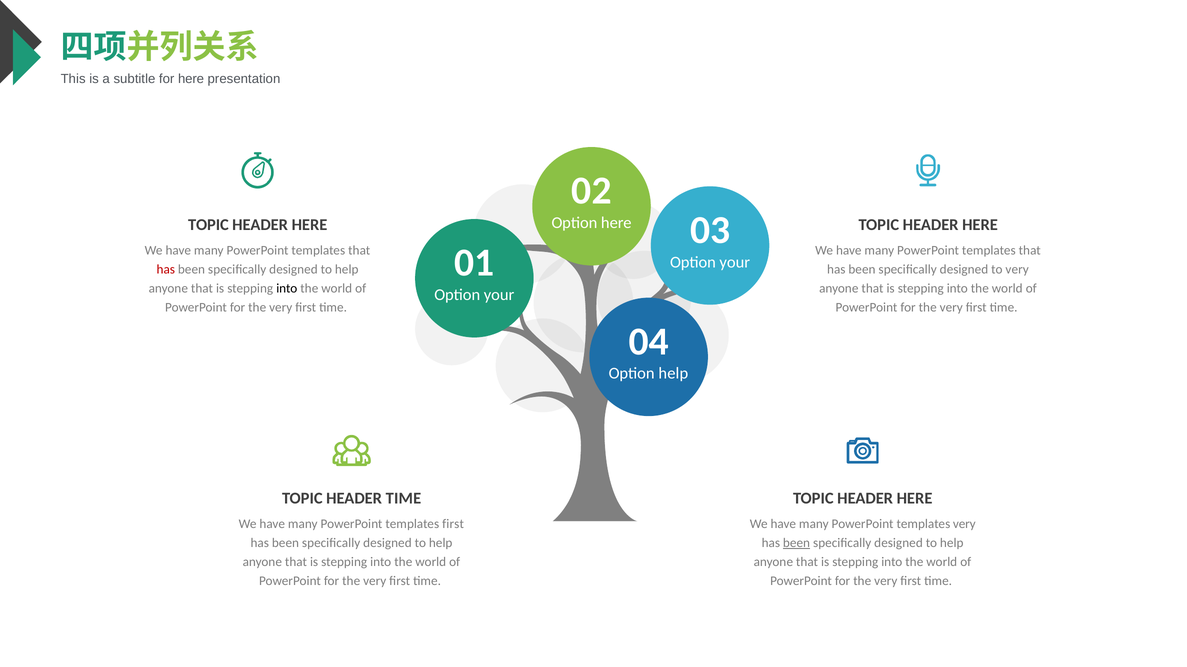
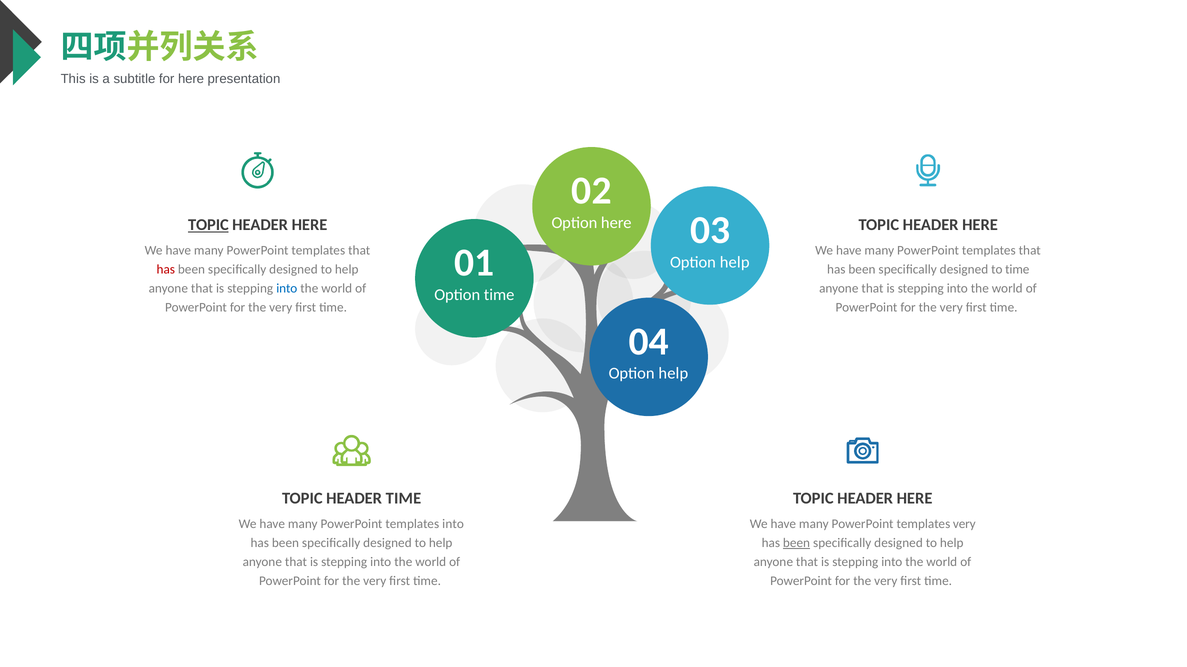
TOPIC underline: none -> present (208, 225)
your: your -> help (735, 262)
to very: very -> time (1017, 270)
into colour: black -> blue (287, 288)
your: your -> time (499, 295)
templates first: first -> into (453, 524)
